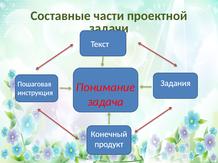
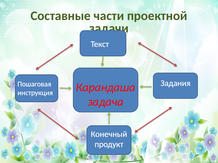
Понимание: Понимание -> Карандаша (106, 88)
